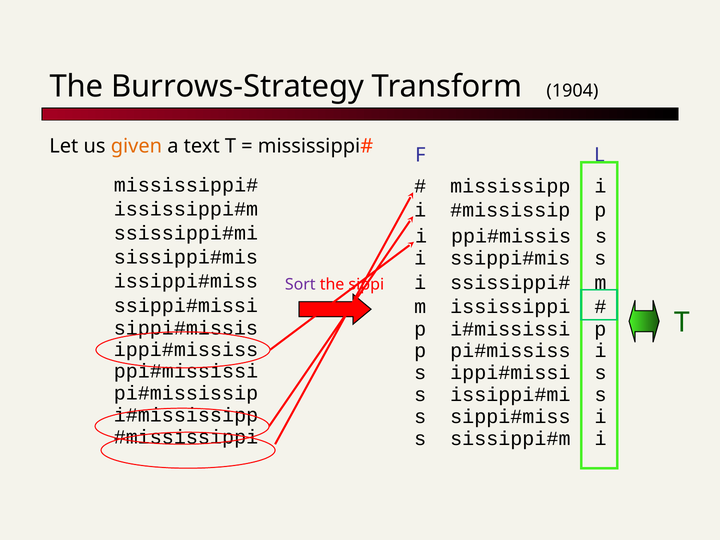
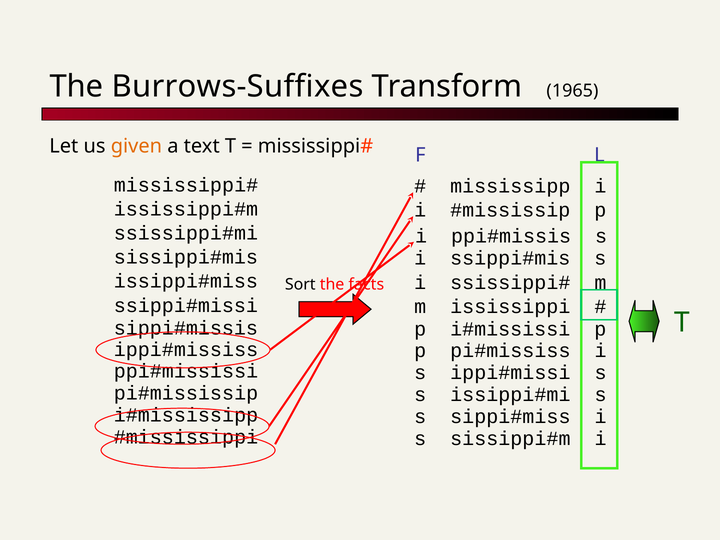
Burrows-Strategy: Burrows-Strategy -> Burrows-Suffixes (238, 86)
1904: 1904 -> 1965 (572, 91)
Sort colour: purple -> black (300, 285)
sippi: sippi -> facts (366, 285)
